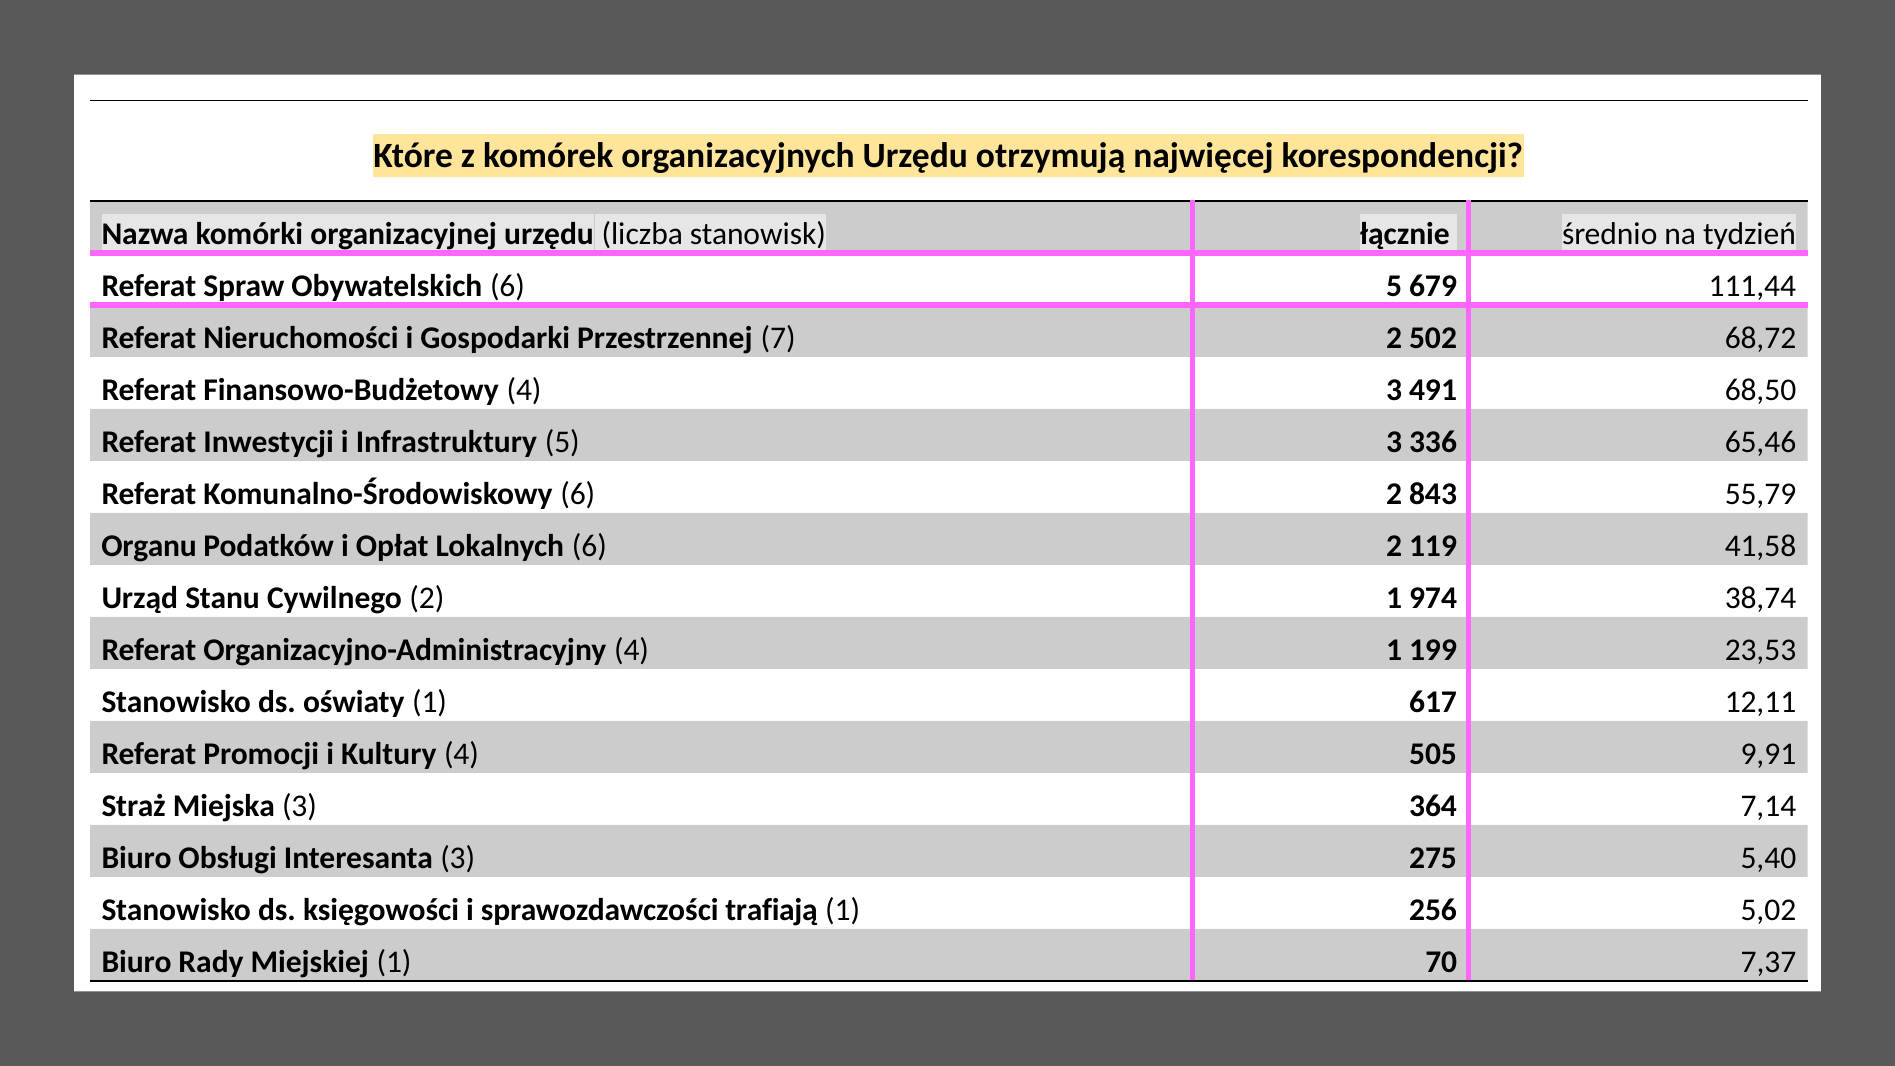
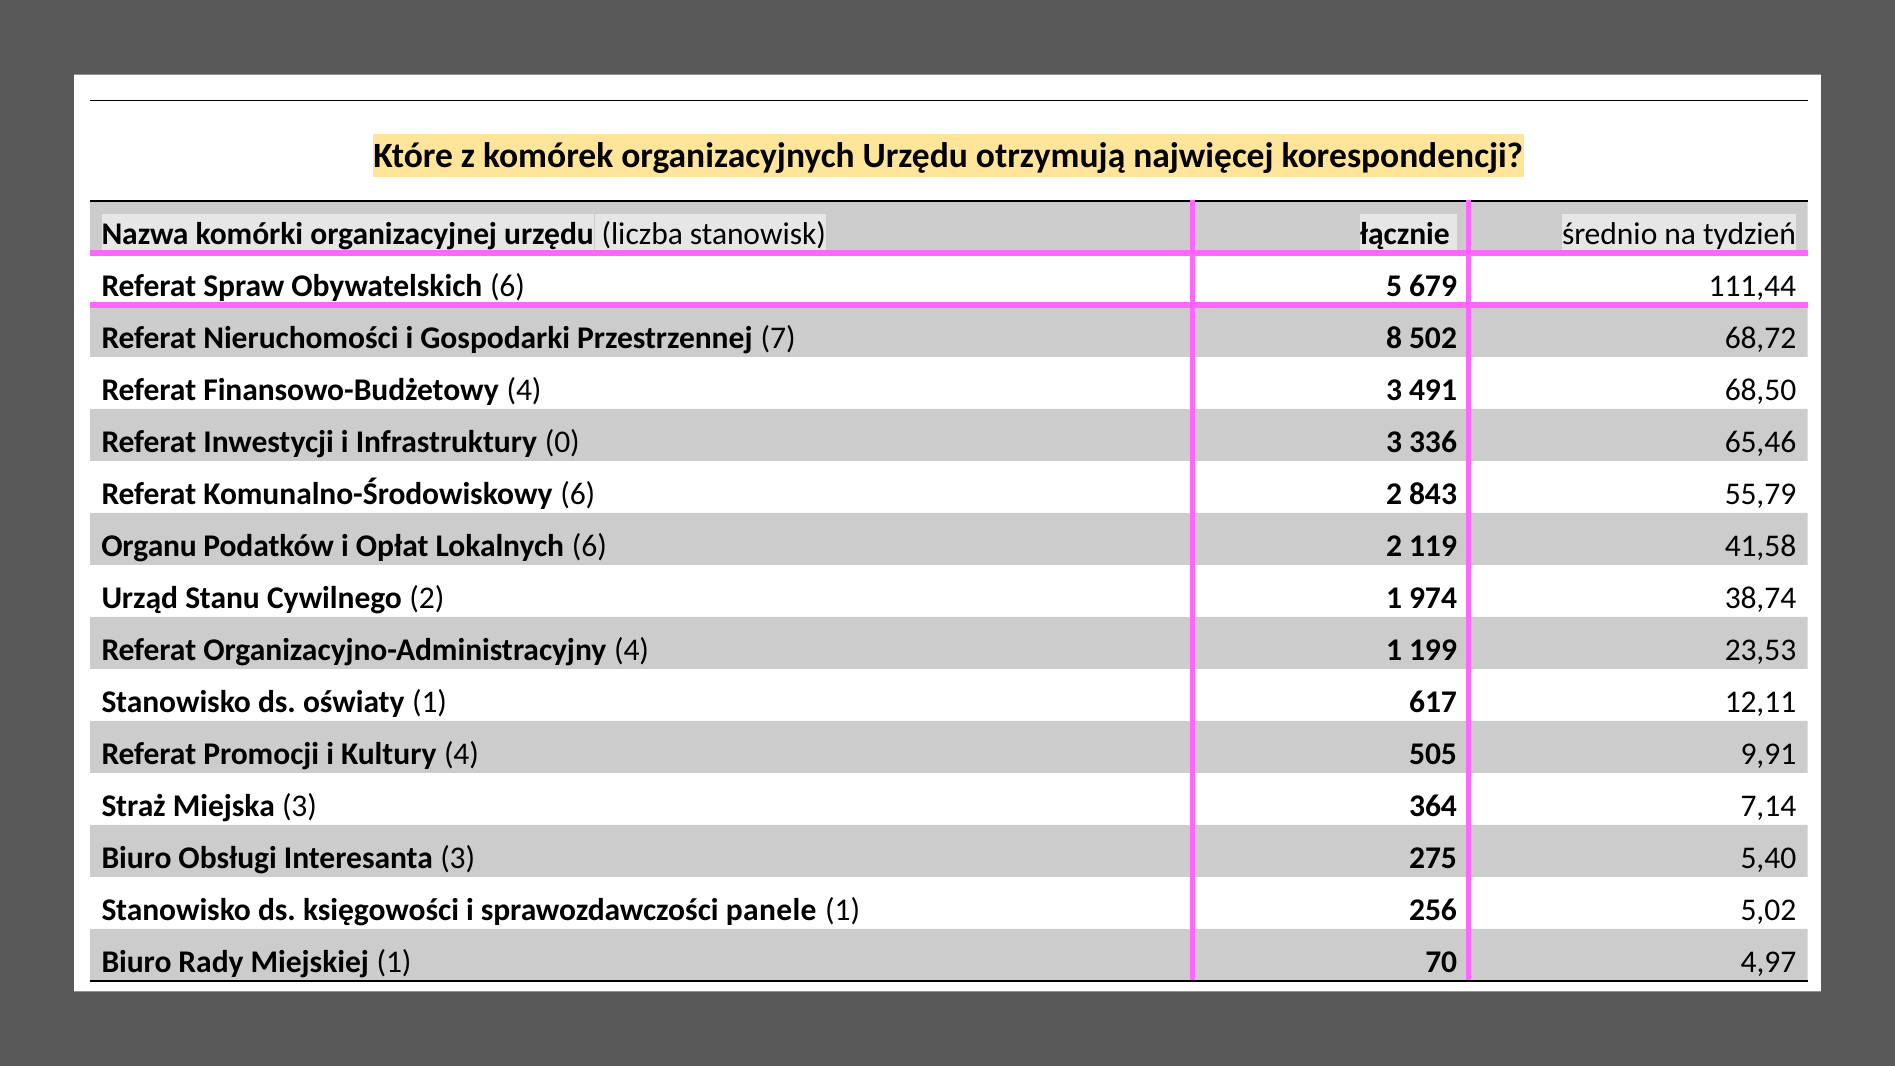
7 2: 2 -> 8 (1394, 338)
Infrastruktury 5: 5 -> 0 (562, 442)
trafiają: trafiają -> panele (771, 910)
7,37: 7,37 -> 4,97 (1768, 962)
